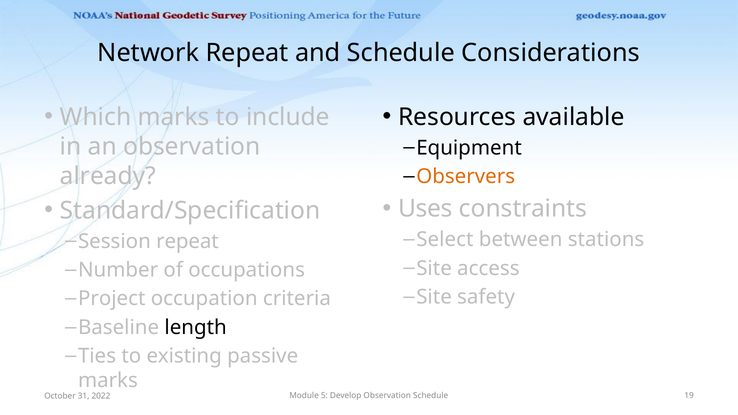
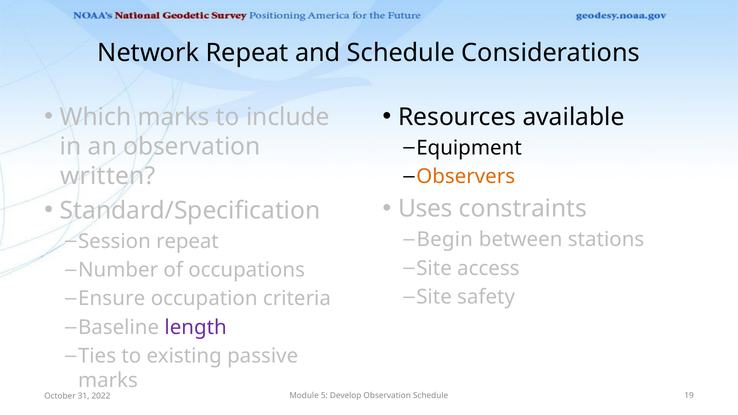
already: already -> written (108, 176)
Select: Select -> Begin (445, 240)
Project: Project -> Ensure (112, 299)
length colour: black -> purple (196, 328)
